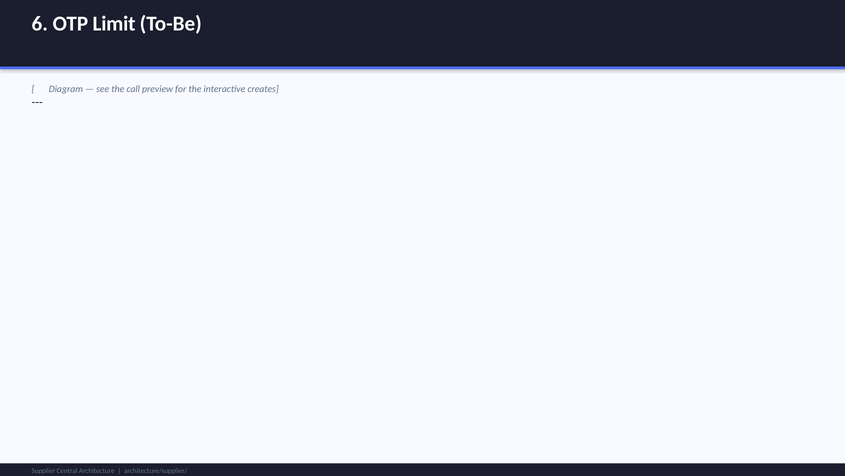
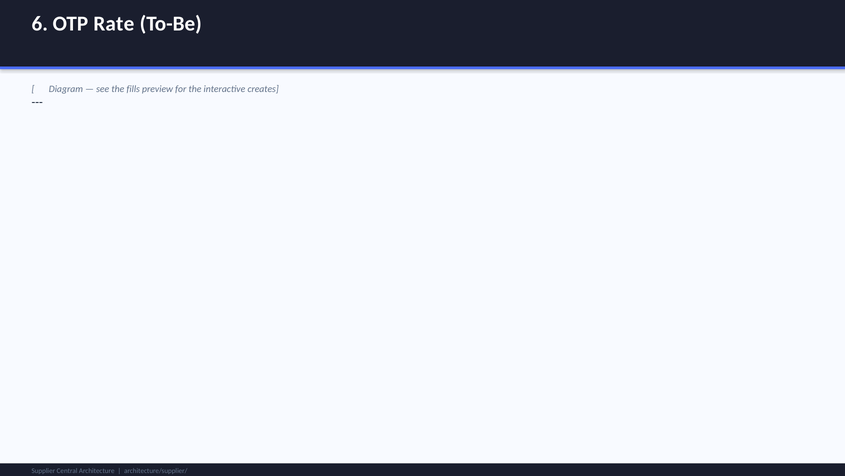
Limit: Limit -> Rate (114, 24)
call: call -> fills (133, 89)
